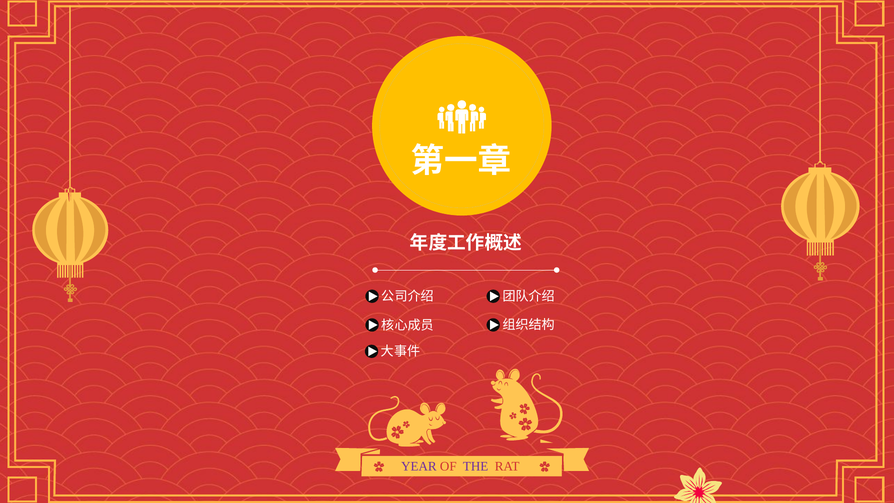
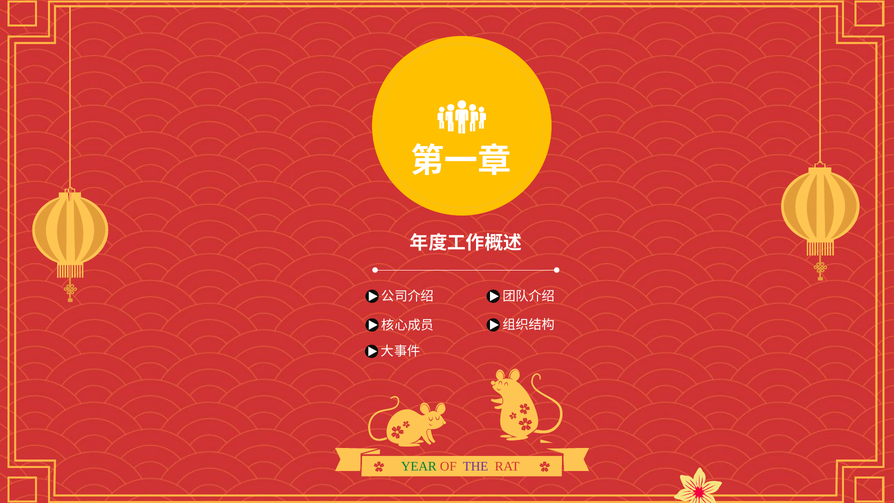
YEAR colour: purple -> green (419, 466)
